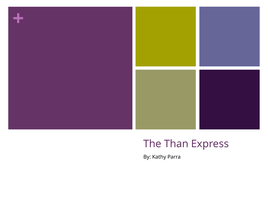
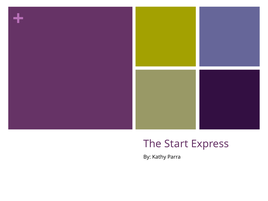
Than: Than -> Start (176, 144)
